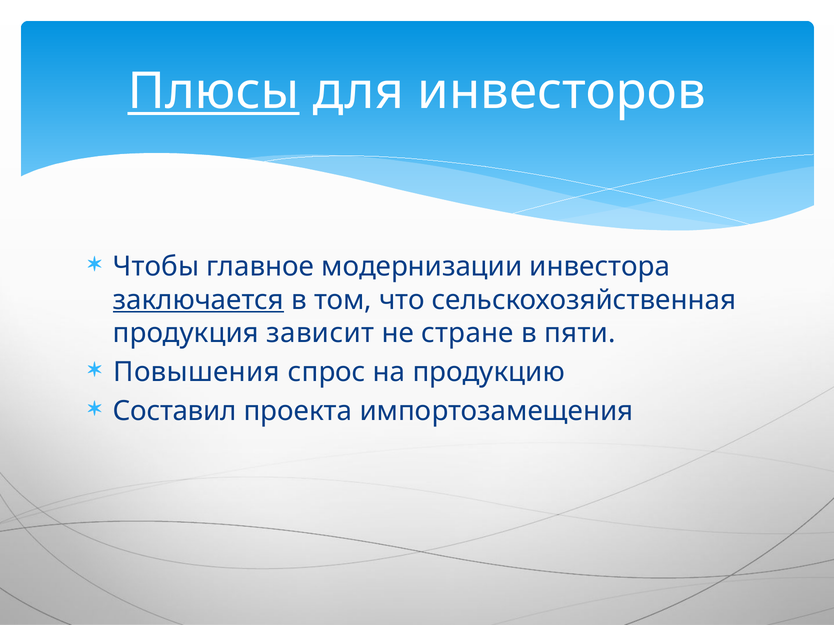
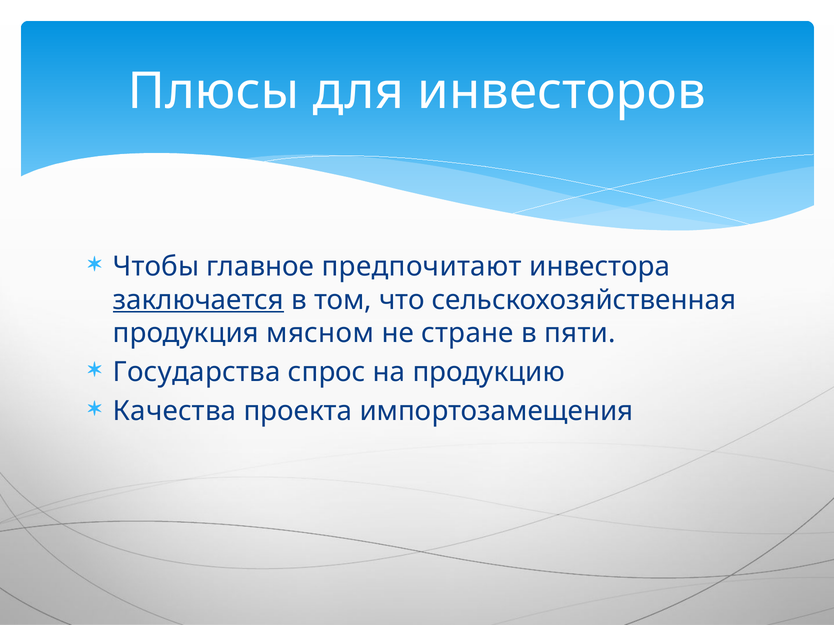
Плюсы underline: present -> none (214, 92)
модернизации: модернизации -> предпочитают (422, 267)
зависит: зависит -> мясном (320, 334)
Повышения: Повышения -> Государства (197, 372)
Составил: Составил -> Качества (175, 411)
